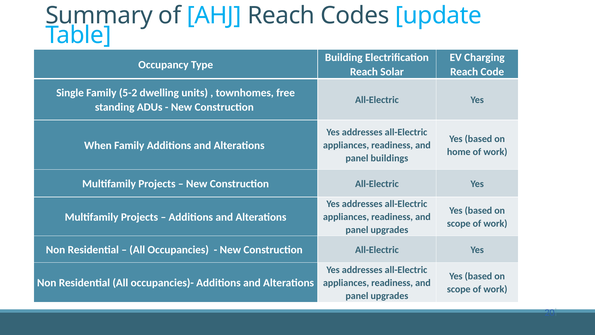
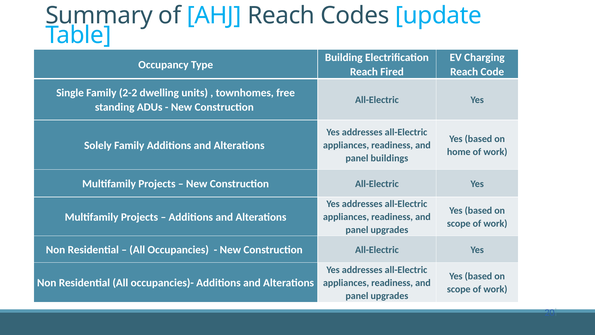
Solar: Solar -> Fired (392, 72)
5-2: 5-2 -> 2-2 (128, 93)
When: When -> Solely (98, 145)
